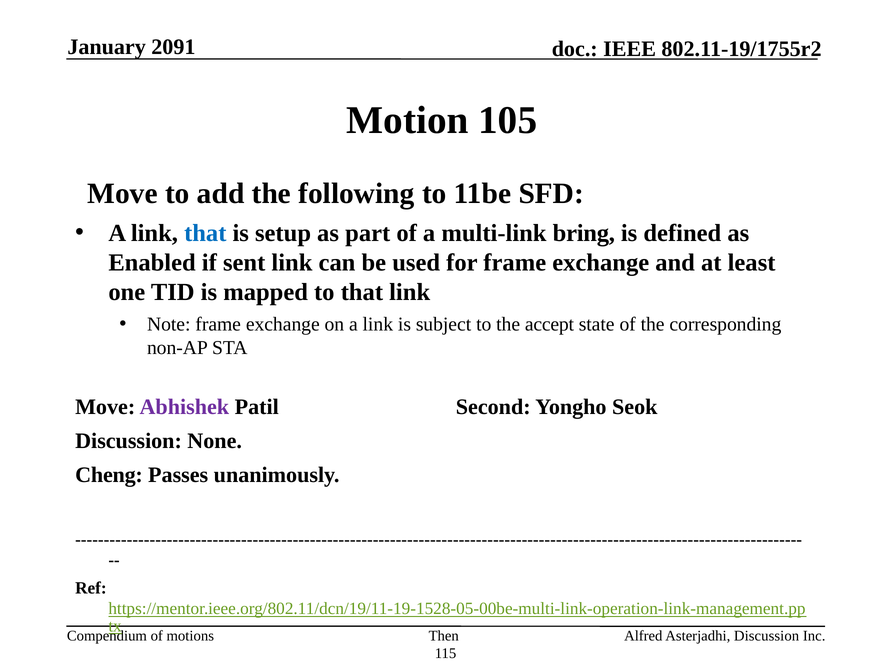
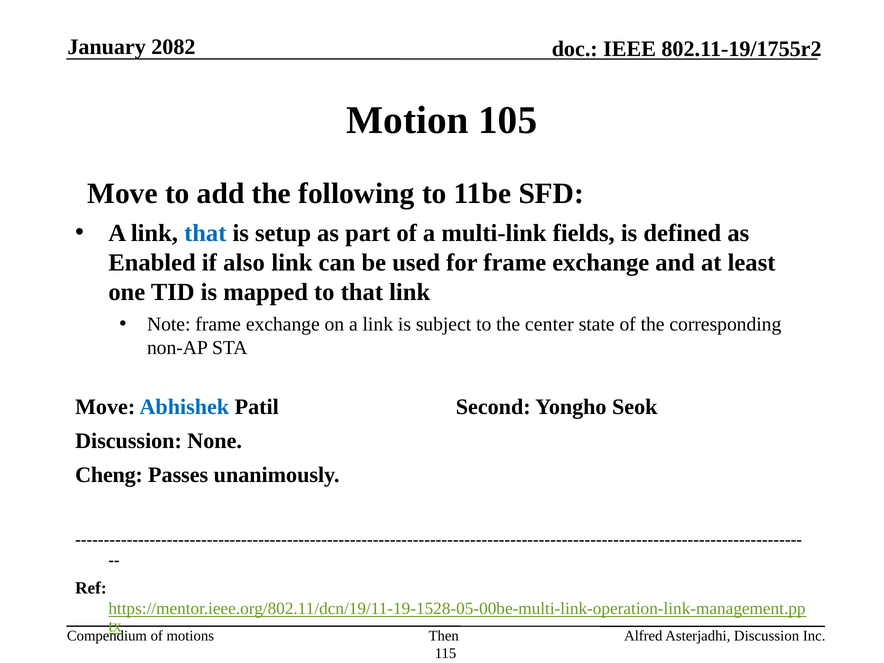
2091: 2091 -> 2082 (173, 47)
bring: bring -> fields (584, 233)
sent: sent -> also (244, 262)
accept: accept -> center (549, 324)
Abhishek colour: purple -> blue (184, 407)
